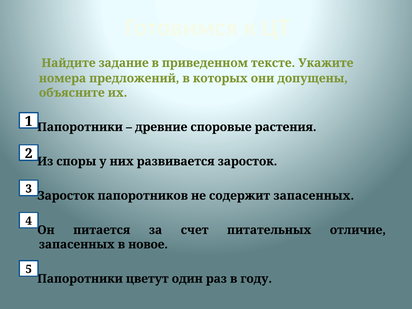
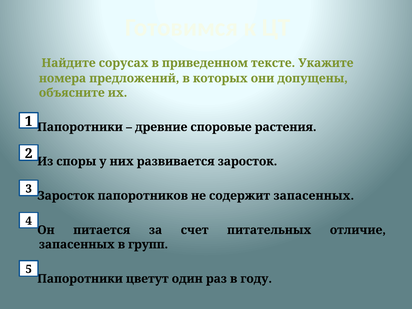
задание: задание -> сорусах (124, 63)
новое: новое -> групп (148, 244)
